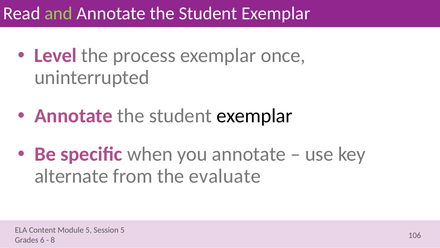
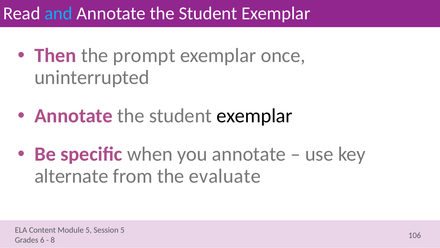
and colour: light green -> light blue (59, 14)
Level: Level -> Then (55, 55)
process: process -> prompt (144, 55)
